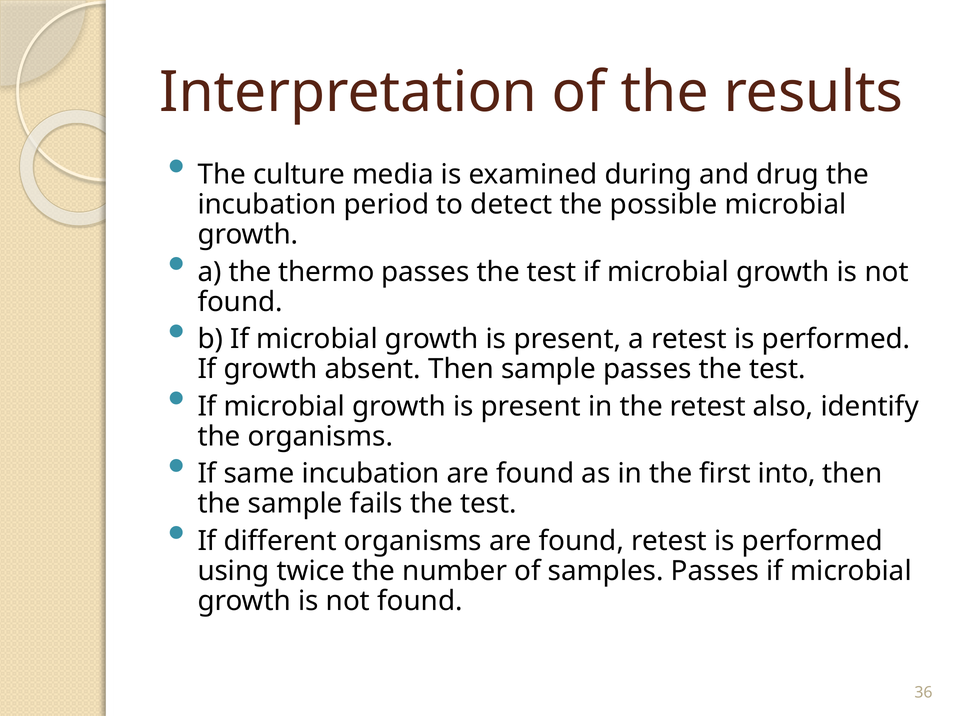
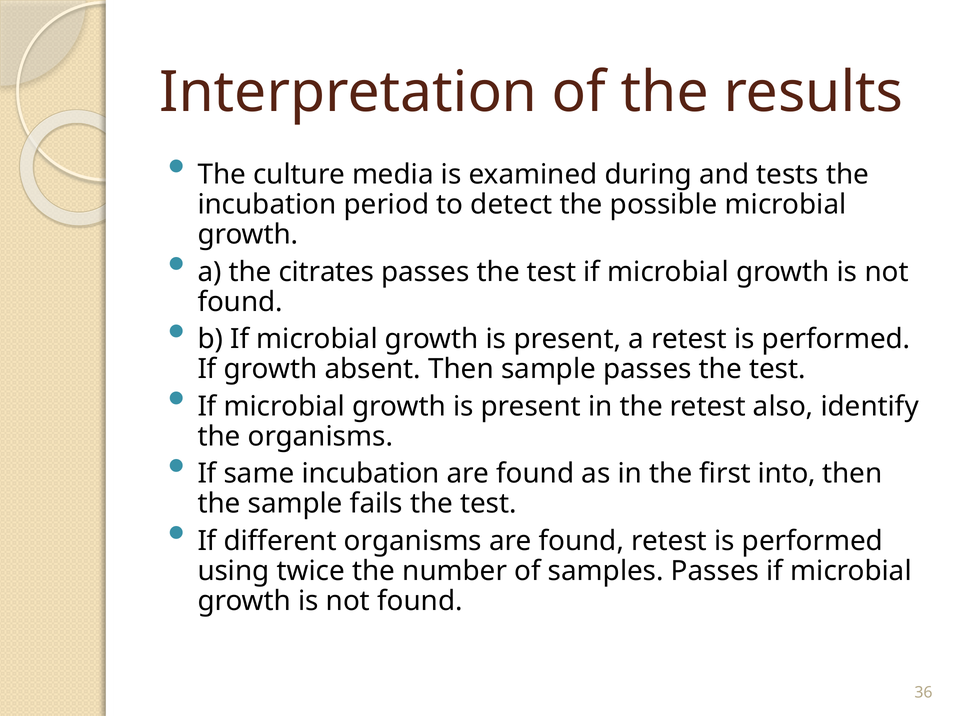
drug: drug -> tests (788, 175)
thermo: thermo -> citrates (326, 272)
